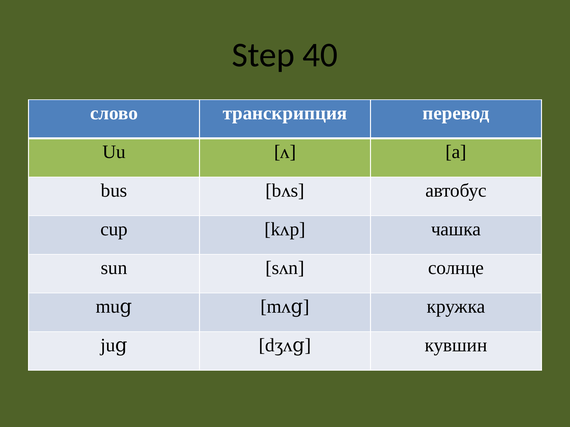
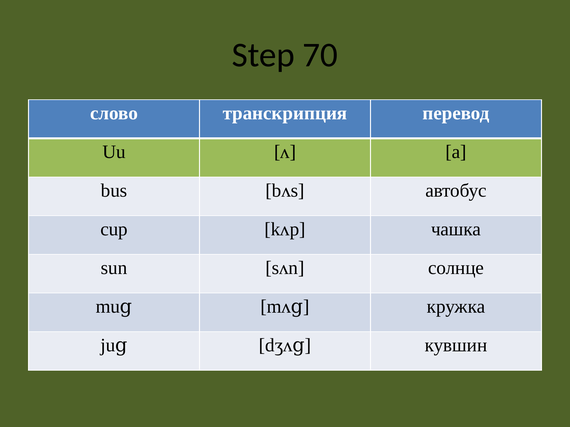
40: 40 -> 70 (320, 55)
